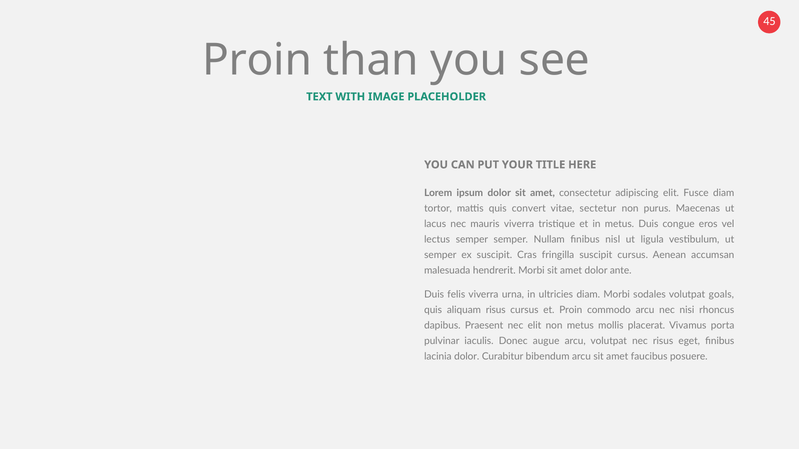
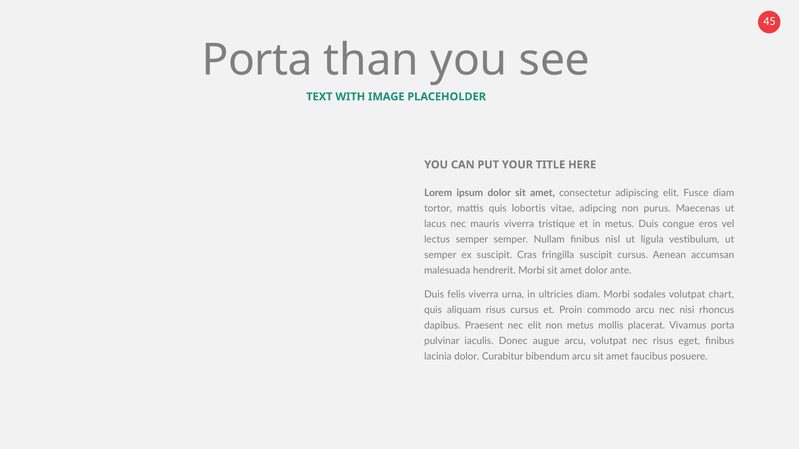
Proin: Proin -> Porta (257, 60)
convert: convert -> lobortis (529, 209)
sectetur: sectetur -> adipcing (598, 209)
goals: goals -> chart (721, 295)
